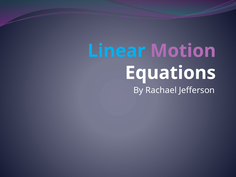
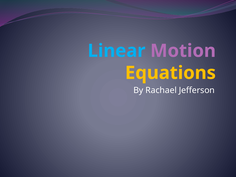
Equations colour: white -> yellow (170, 73)
